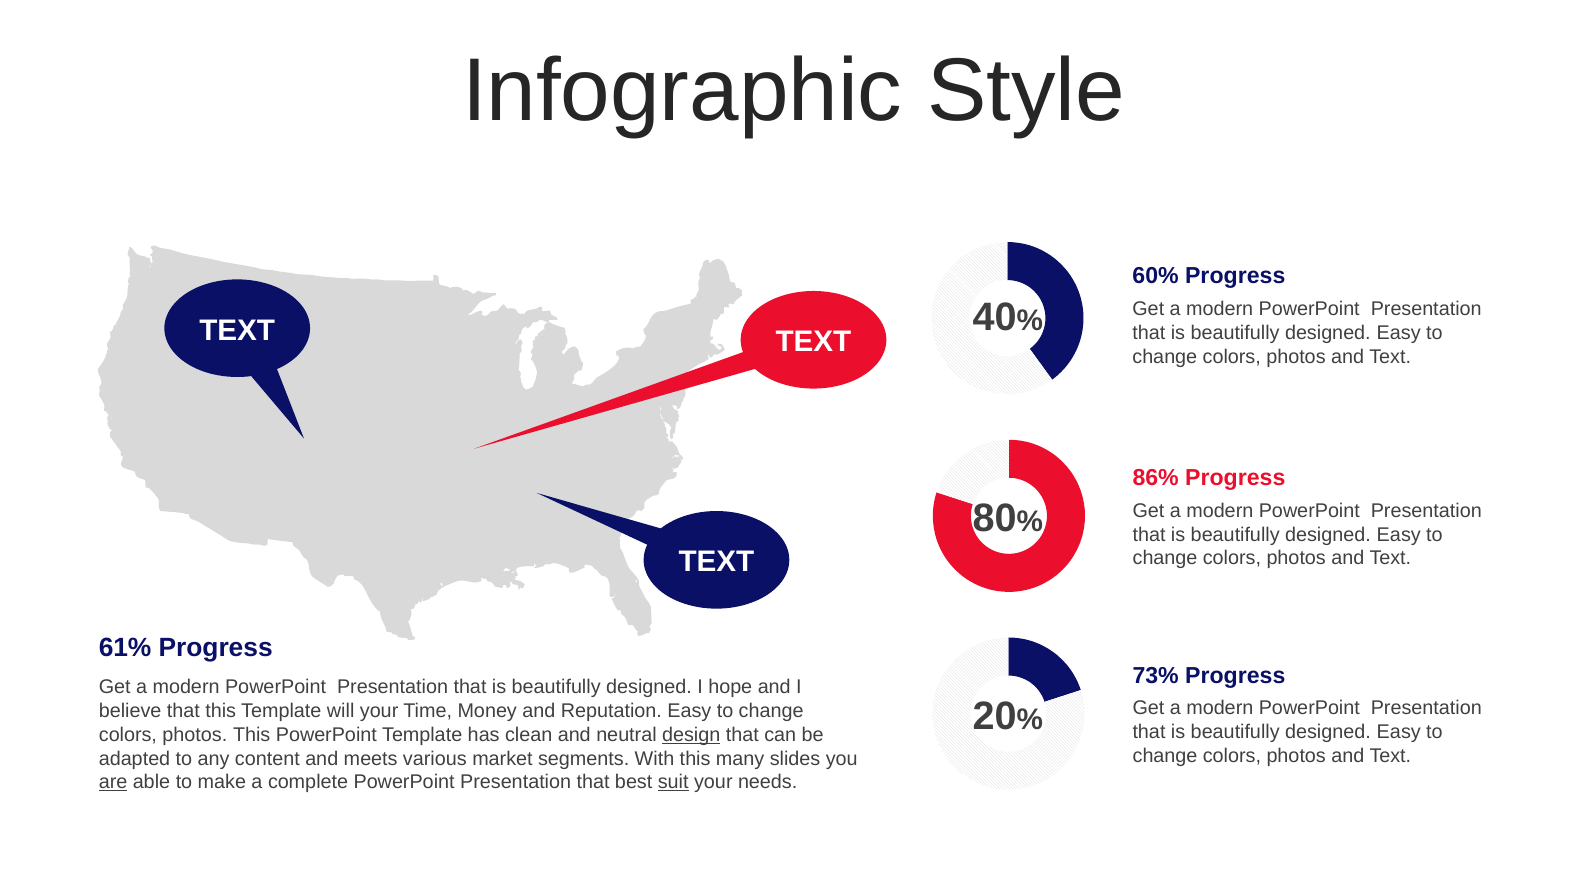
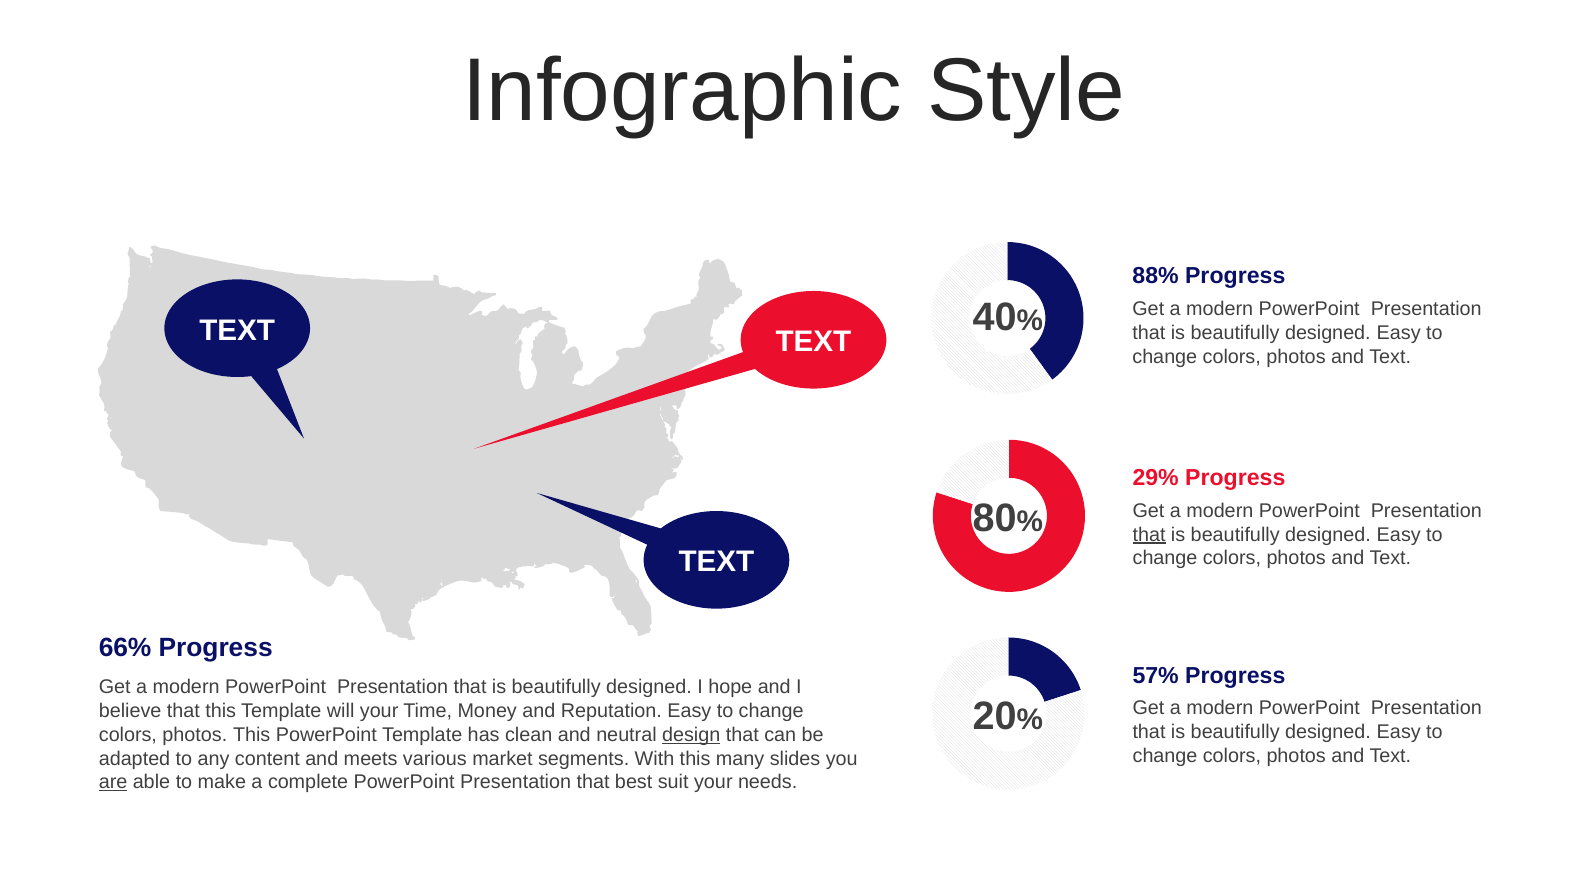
60%: 60% -> 88% (1156, 276)
86%: 86% -> 29% (1156, 478)
that underline: none -> present (1149, 535)
61%: 61% -> 66% (125, 648)
73%: 73% -> 57% (1156, 676)
suit underline: present -> none (673, 782)
